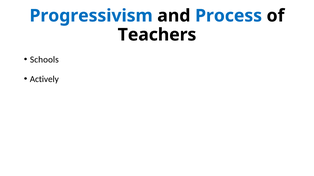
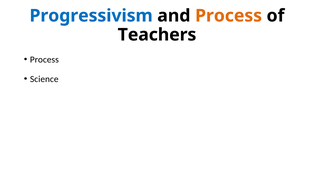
Process colour: blue -> orange (229, 16)
Schools: Schools -> Process (44, 60)
Actively: Actively -> Science (44, 80)
